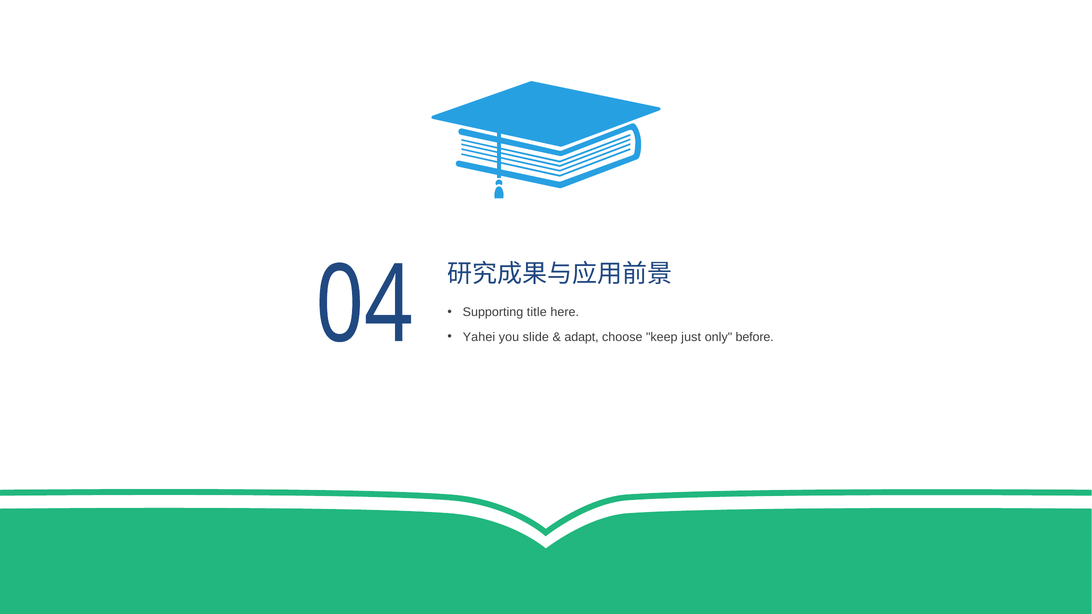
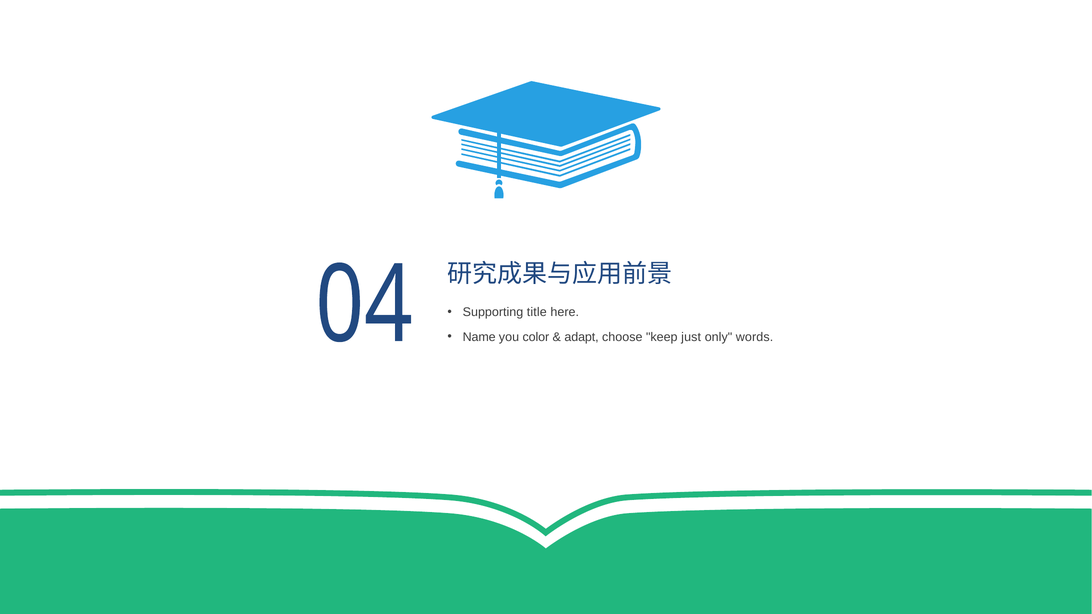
Yahei: Yahei -> Name (479, 337)
slide: slide -> color (536, 337)
before: before -> words (755, 337)
